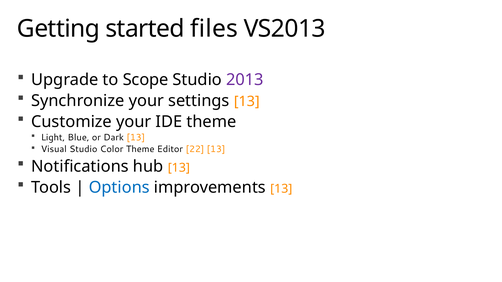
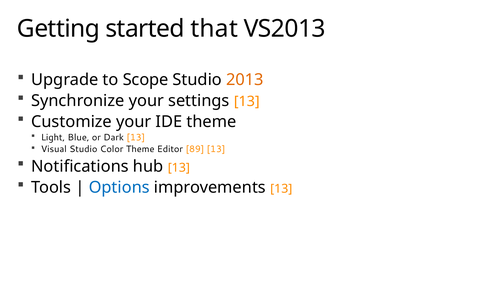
files: files -> that (214, 29)
2013 colour: purple -> orange (245, 80)
22: 22 -> 89 (195, 149)
